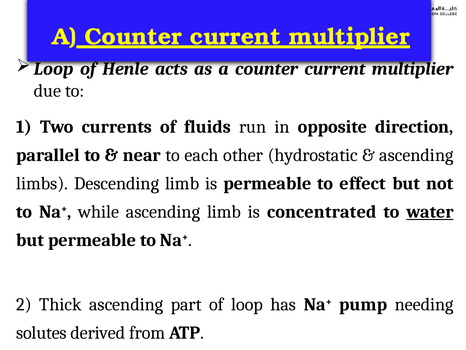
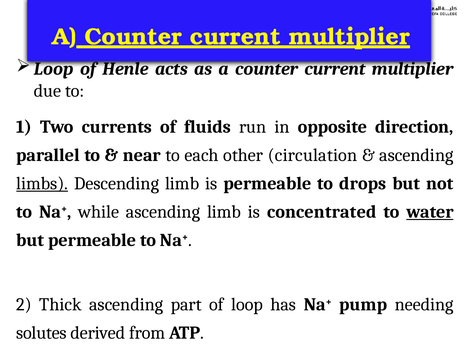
hydrostatic: hydrostatic -> circulation (313, 155)
limbs underline: none -> present (42, 183)
effect: effect -> drops (363, 183)
